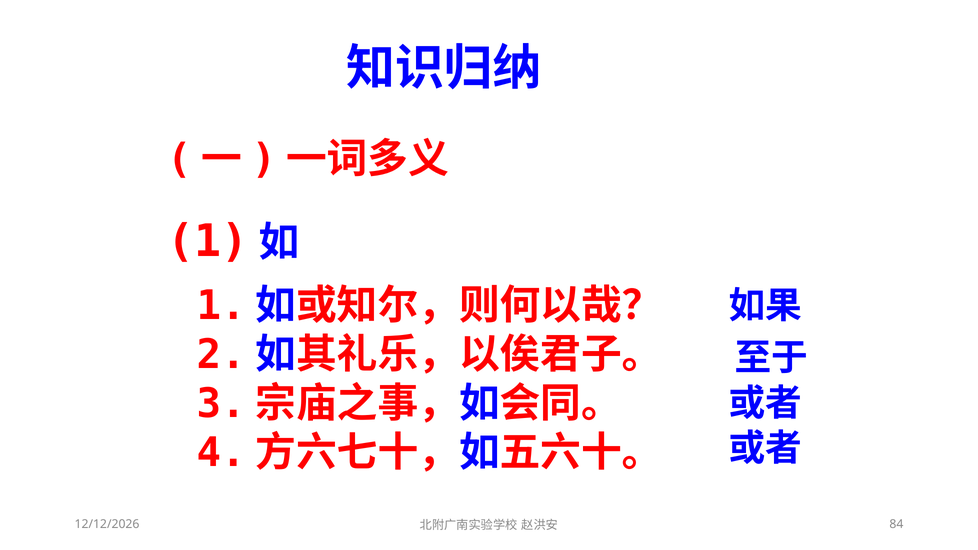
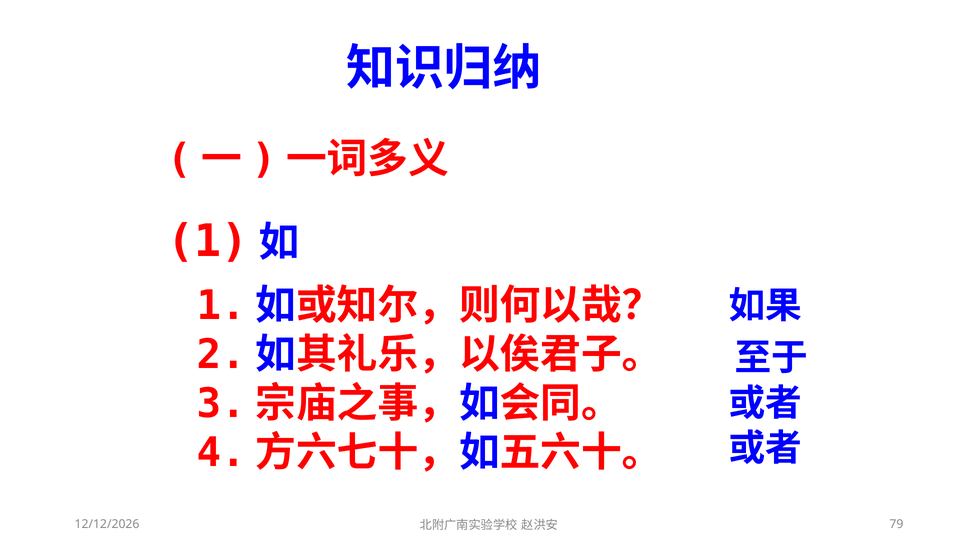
84: 84 -> 79 (896, 524)
